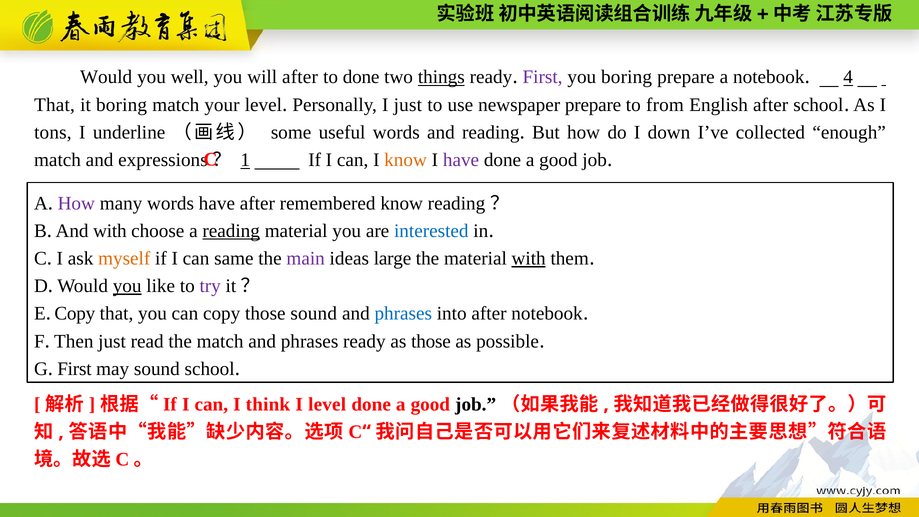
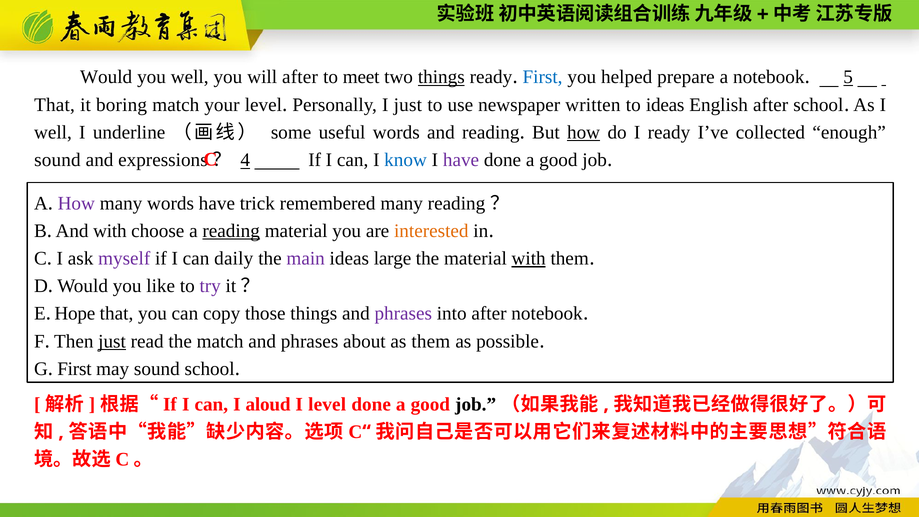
to done: done -> meet (361, 77)
First colour: purple -> blue (543, 77)
you boring: boring -> helped (627, 77)
4: 4 -> 5 (848, 77)
newspaper prepare: prepare -> written (593, 105)
to from: from -> ideas (665, 105)
tons: tons -> well (53, 132)
how underline: none -> present (584, 132)
I down: down -> ready (669, 132)
match: match -> sound (57, 160)
1: 1 -> 4 (245, 160)
know colour: orange -> blue (406, 160)
have after: after -> trick (257, 203)
remembered know: know -> many (402, 203)
interested colour: blue -> orange (431, 231)
myself colour: orange -> purple (124, 259)
same: same -> daily (234, 259)
you underline: present -> none (127, 286)
Copy: Copy -> Hope (75, 314)
those sound: sound -> things (314, 314)
phrases colour: blue -> purple (403, 314)
just underline: none -> present (112, 341)
phrases ready: ready -> about (364, 341)
as those: those -> them (431, 341)
think: think -> aloud (268, 404)
